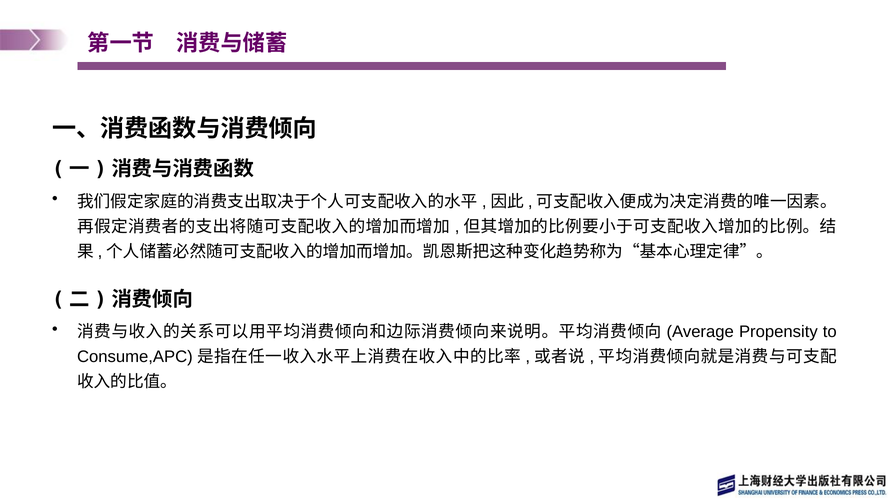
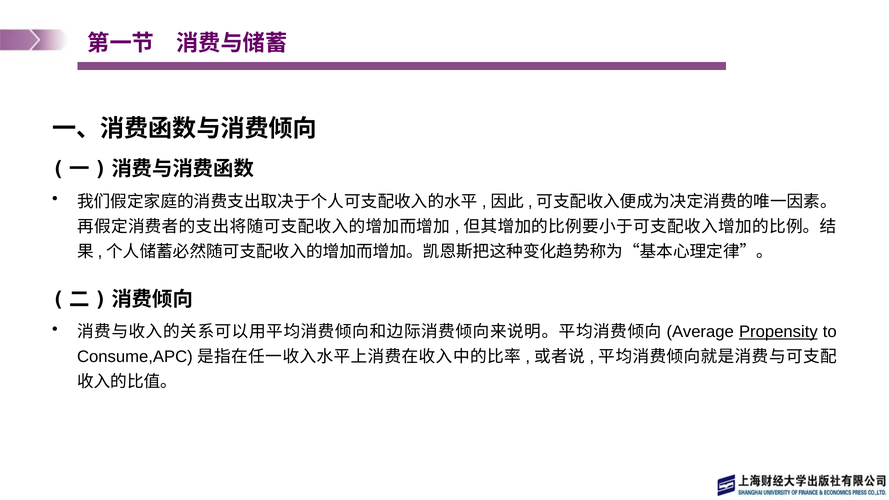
Propensity underline: none -> present (778, 332)
